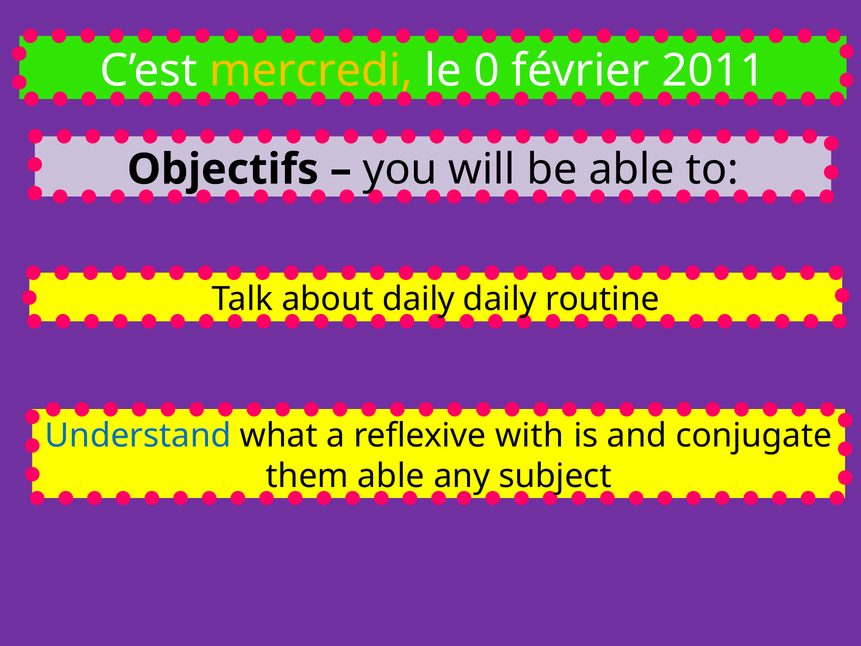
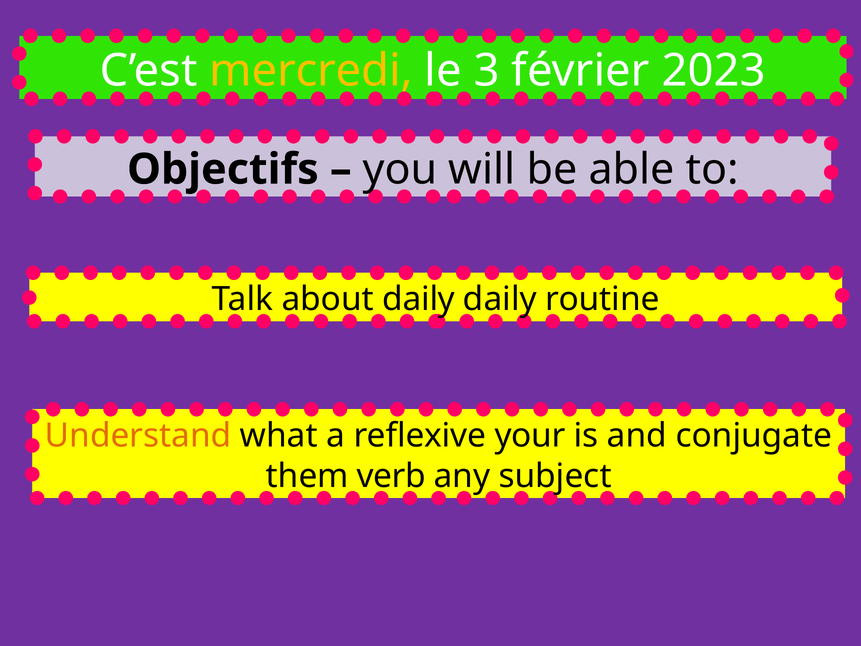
0: 0 -> 3 (487, 71)
2011: 2011 -> 2023 (714, 71)
Understand colour: blue -> orange (138, 436)
with: with -> your (530, 436)
them able: able -> verb (391, 476)
